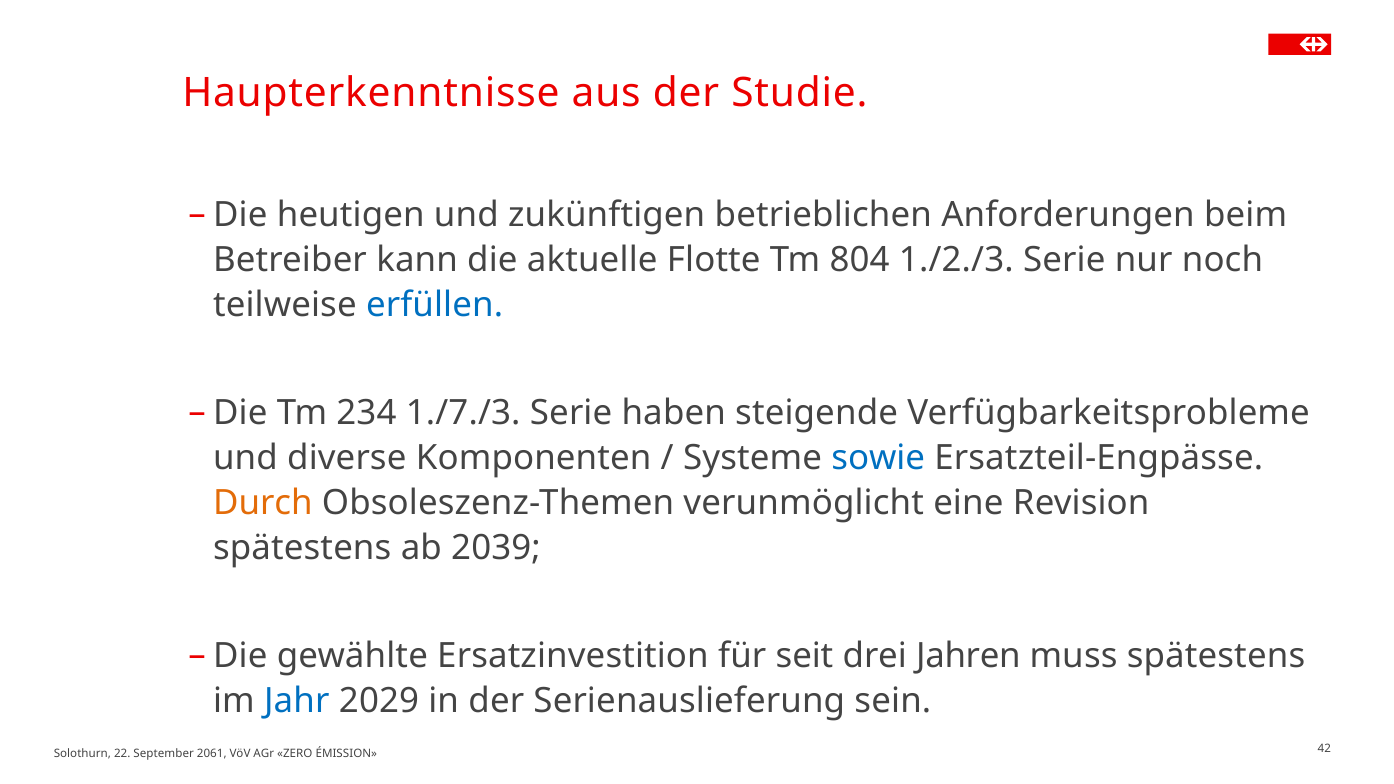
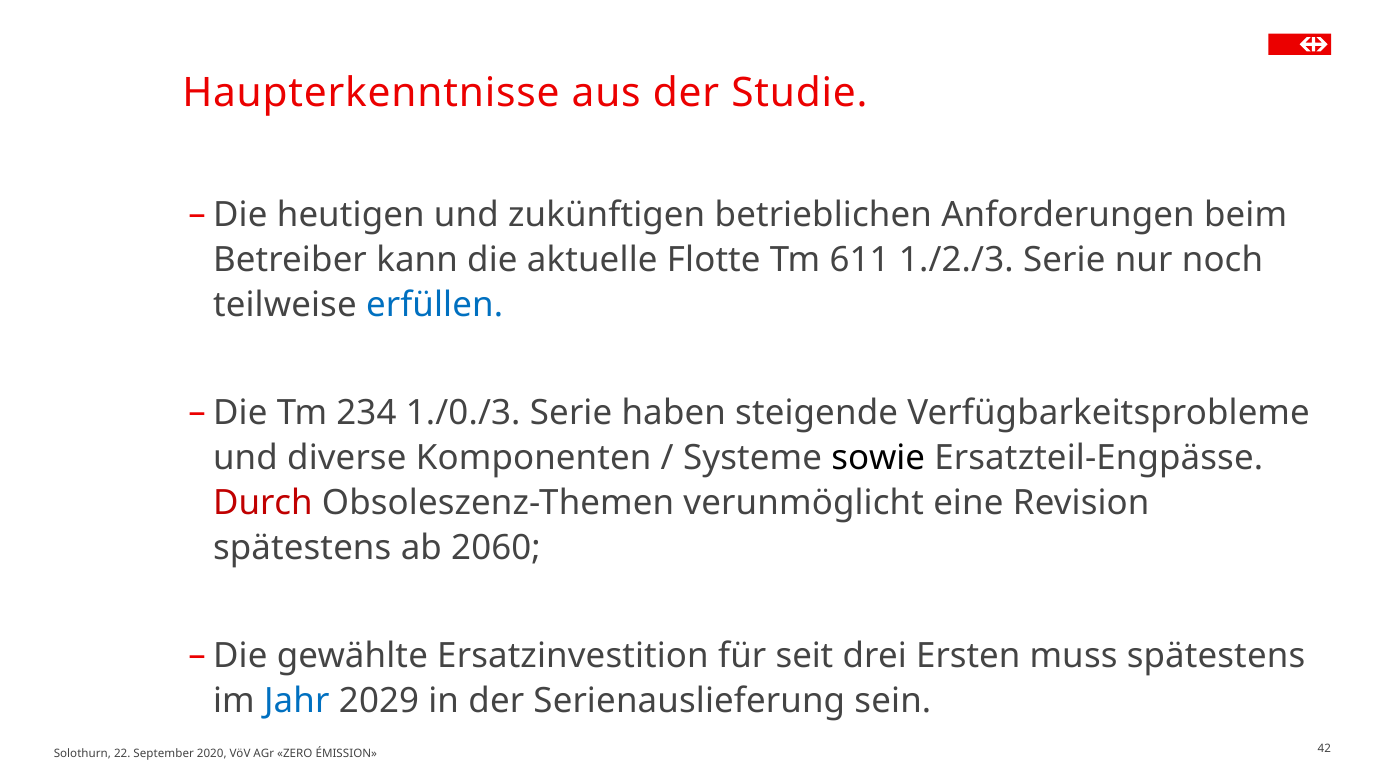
804: 804 -> 611 (860, 260)
1./7./3: 1./7./3 -> 1./0./3 (463, 413)
sowie colour: blue -> black (878, 458)
Durch colour: orange -> red (263, 503)
2039: 2039 -> 2060 (496, 548)
Jahren: Jahren -> Ersten (968, 656)
2061: 2061 -> 2020 (212, 754)
